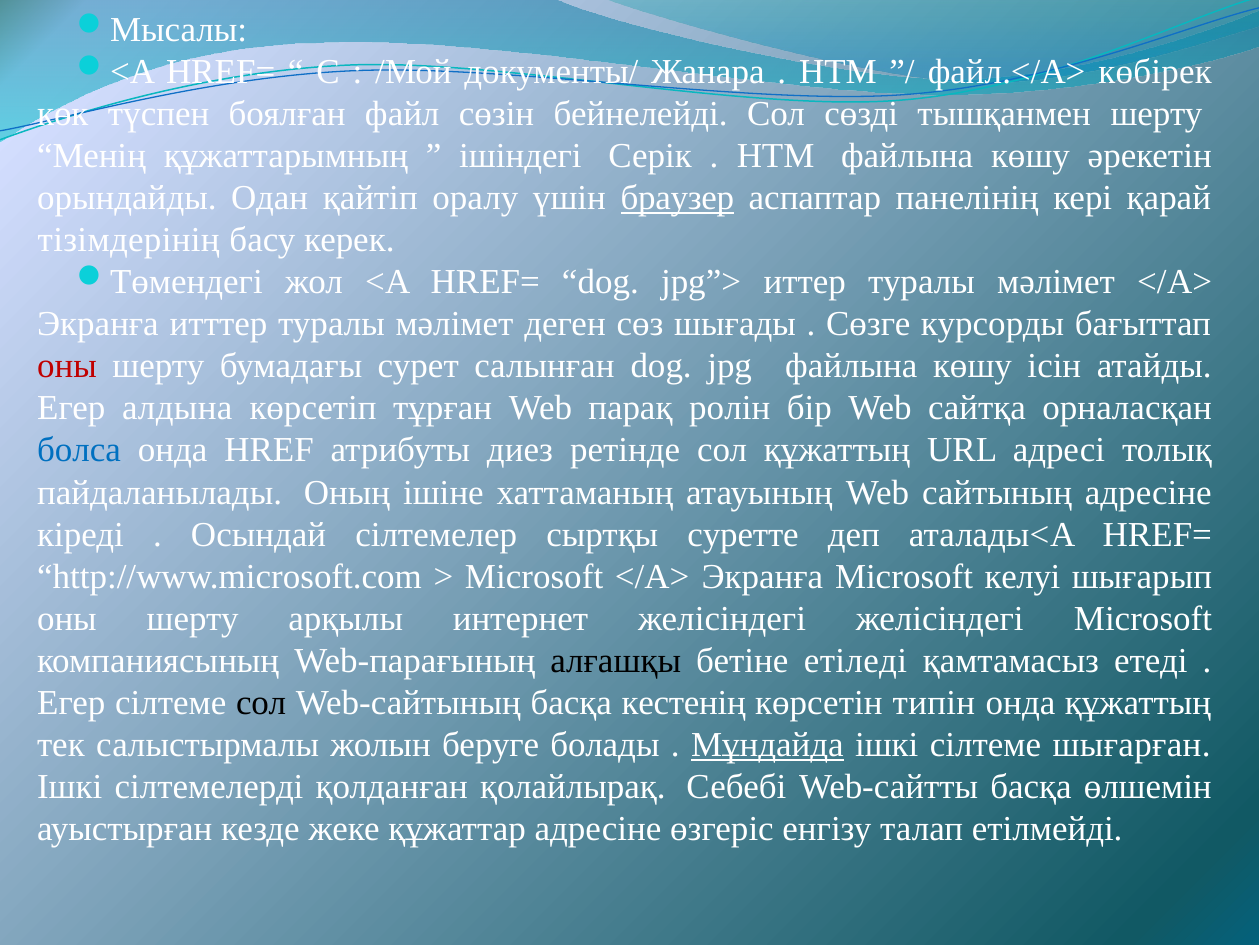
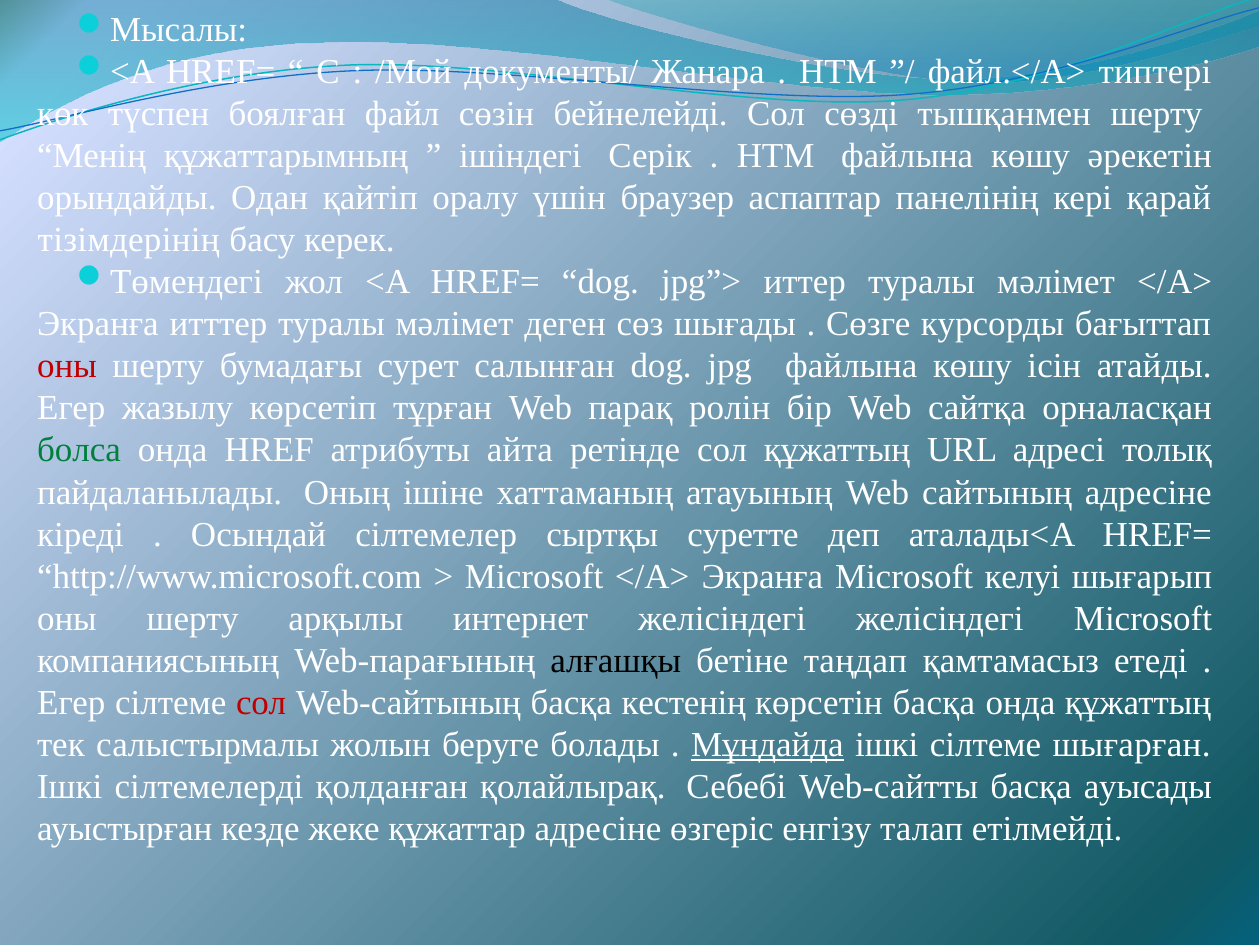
көбірек: көбірек -> типтері (1155, 72)
браузер underline: present -> none (677, 198)
алдына: алдына -> жазылу (177, 408)
болса colour: blue -> green (79, 450)
диез: диез -> айта (520, 450)
етіледі: етіледі -> таңдап (855, 660)
сол colour: black -> red (261, 702)
көрсетін типін: типін -> басқа (934, 702)
өлшемін: өлшемін -> ауысады (1148, 786)
